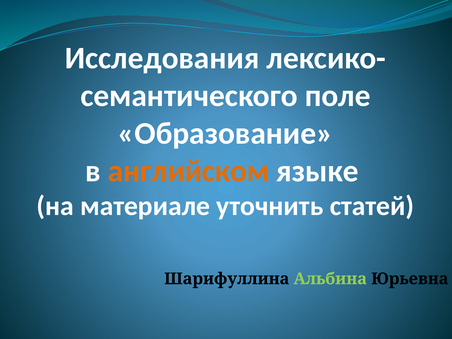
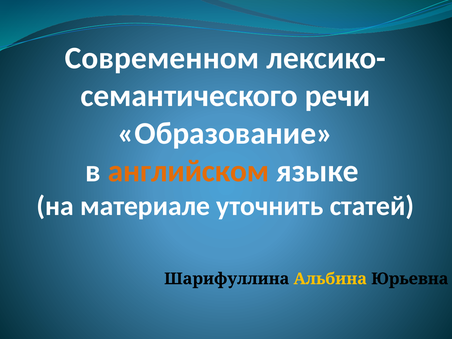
Исследования: Исследования -> Современном (162, 58)
поле: поле -> речи (338, 96)
Альбина colour: light green -> yellow (330, 279)
